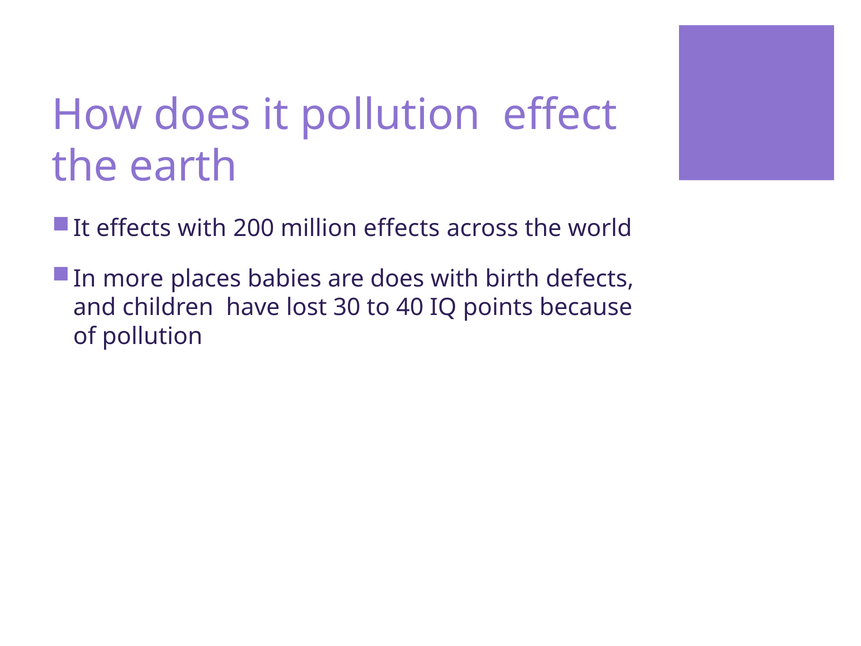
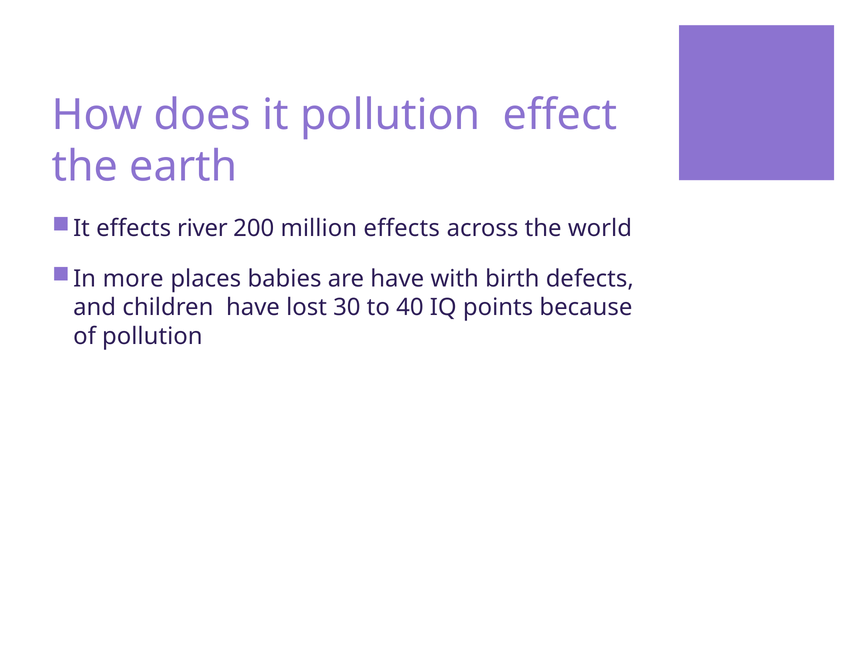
effects with: with -> river (202, 228)
are does: does -> have (397, 279)
